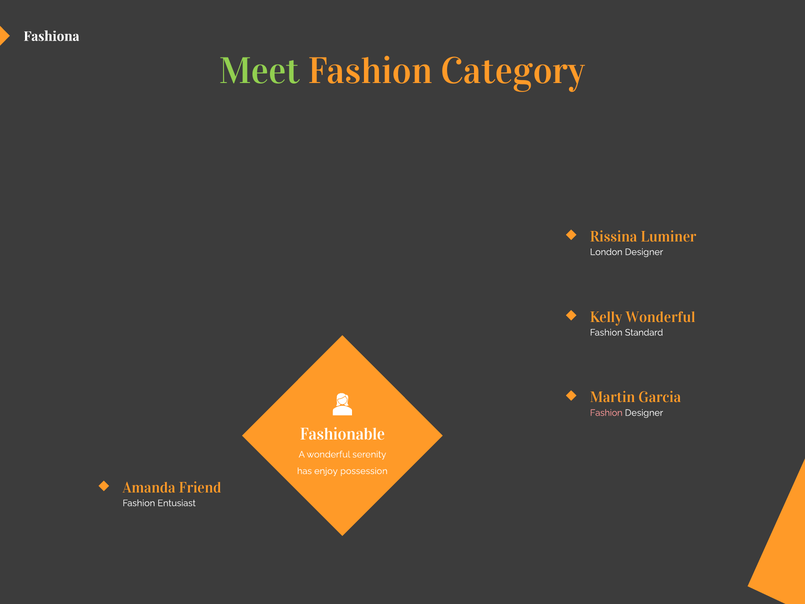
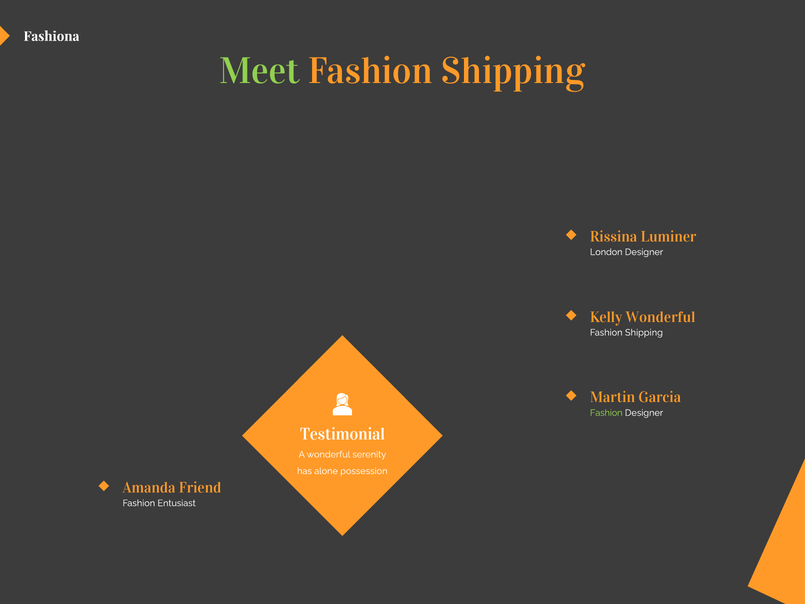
Category: Category -> Shipping (513, 71)
Standard: Standard -> Shipping (644, 332)
Fashion colour: pink -> light green (606, 413)
Fashionable: Fashionable -> Testimonial (342, 434)
enjoy: enjoy -> alone (326, 471)
